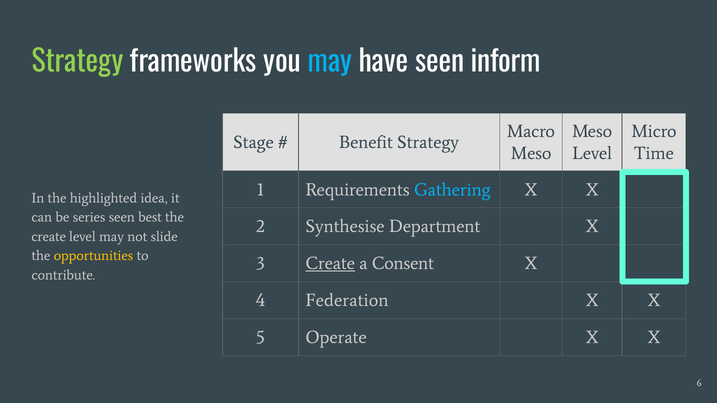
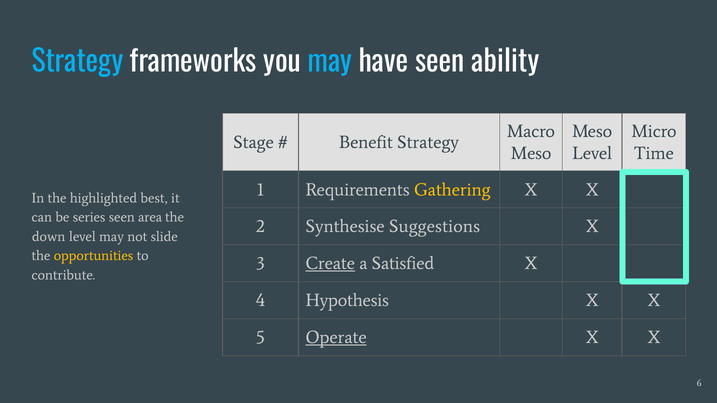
Strategy colour: light green -> light blue (77, 62)
inform: inform -> ability (505, 62)
Gathering colour: light blue -> yellow (452, 190)
idea: idea -> best (154, 198)
best: best -> area (150, 217)
Department: Department -> Suggestions (435, 227)
create: create -> down (49, 237)
Consent: Consent -> Satisfied (403, 264)
Federation: Federation -> Hypothesis (347, 301)
Operate underline: none -> present (336, 338)
